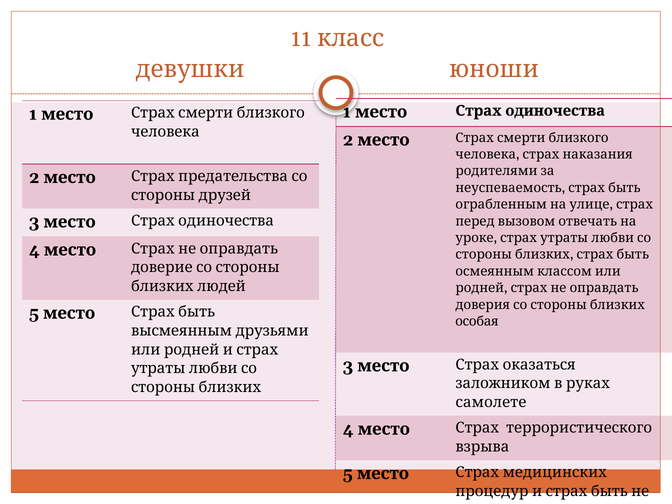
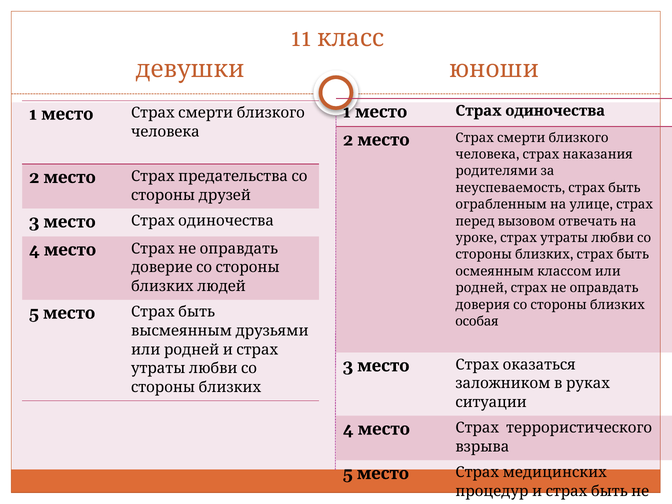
самолете: самолете -> ситуации (491, 402)
